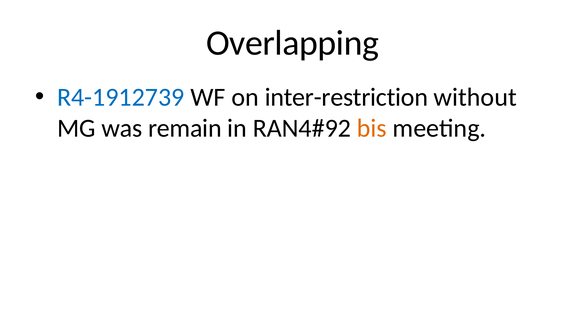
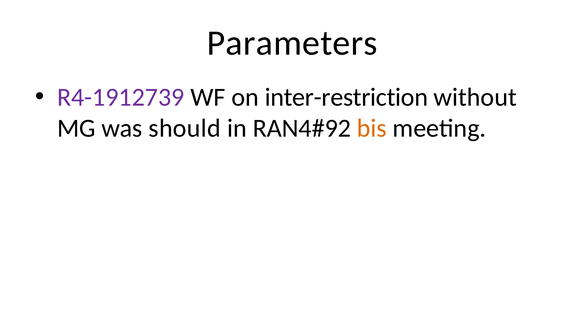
Overlapping: Overlapping -> Parameters (292, 43)
R4-1912739 colour: blue -> purple (121, 97)
remain: remain -> should (185, 128)
